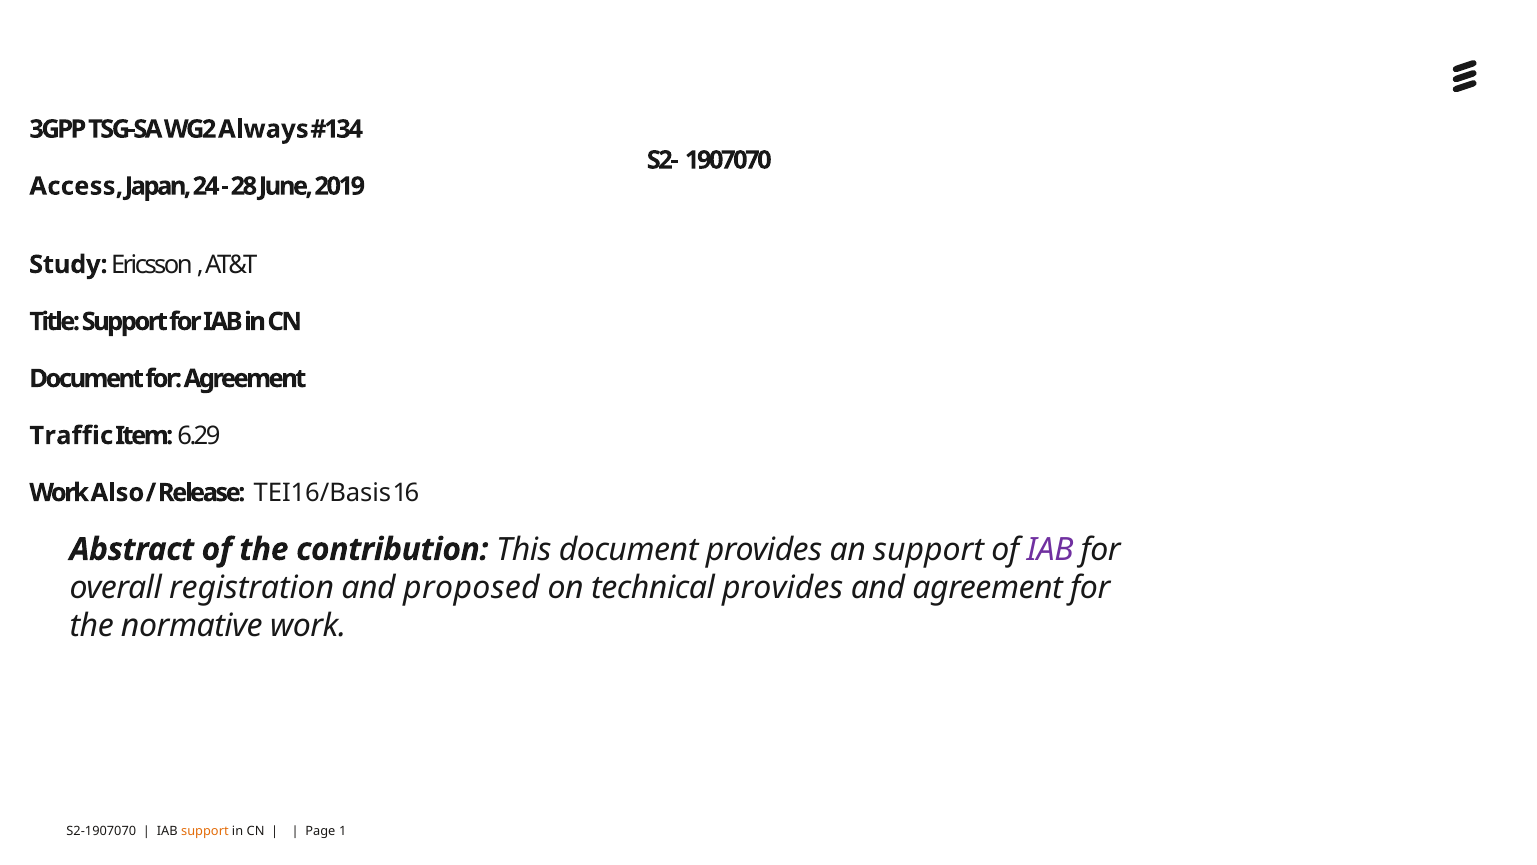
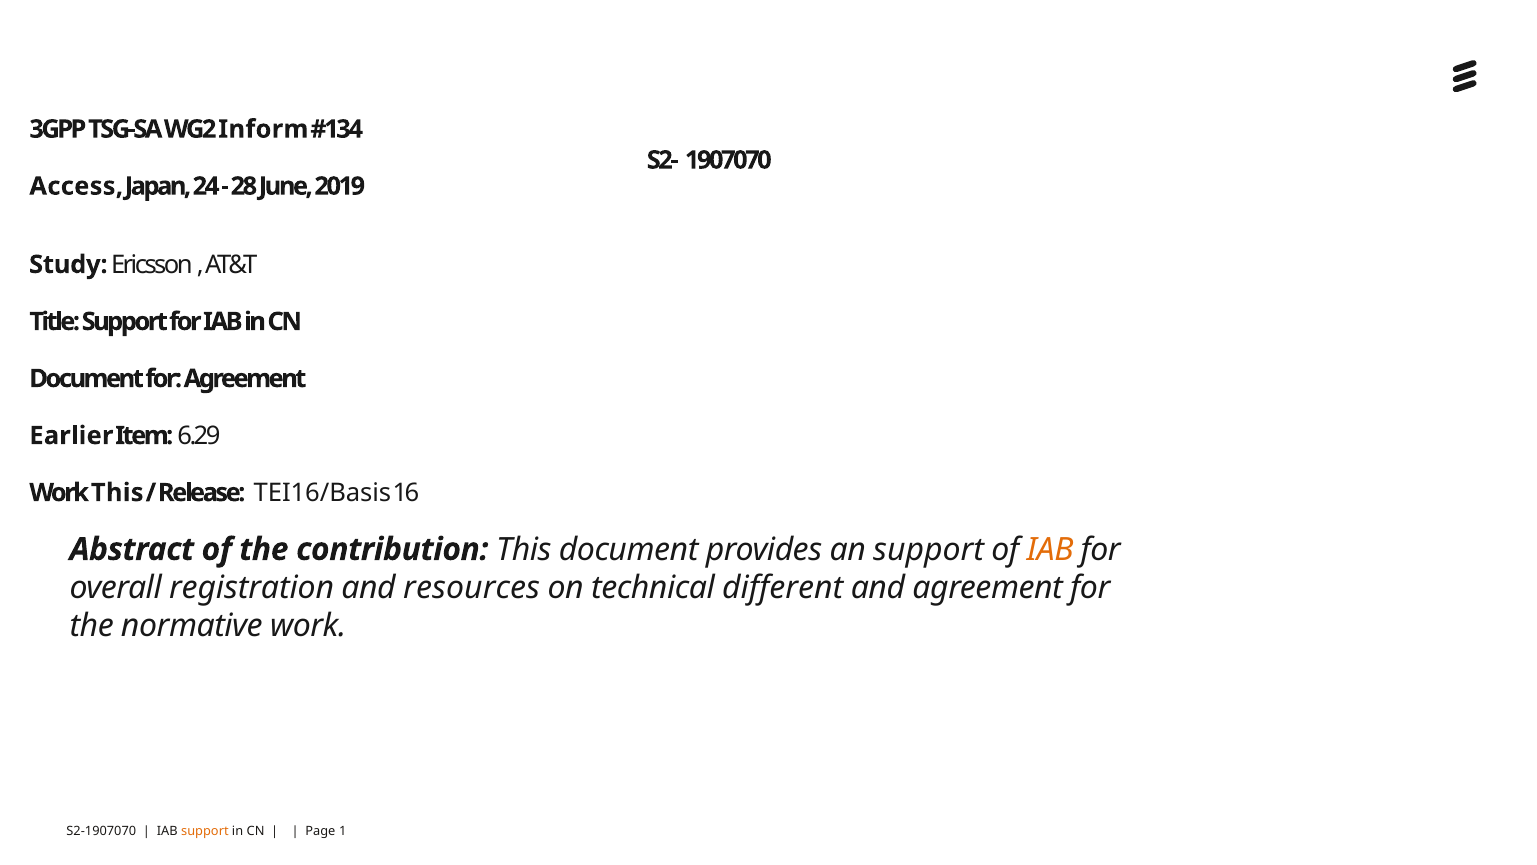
Always: Always -> Inform (263, 129)
Traffic: Traffic -> Earlier (71, 435)
Work Also: Also -> This (117, 492)
IAB colour: purple -> orange (1050, 549)
proposed: proposed -> resources (472, 588)
technical provides: provides -> different (783, 588)
